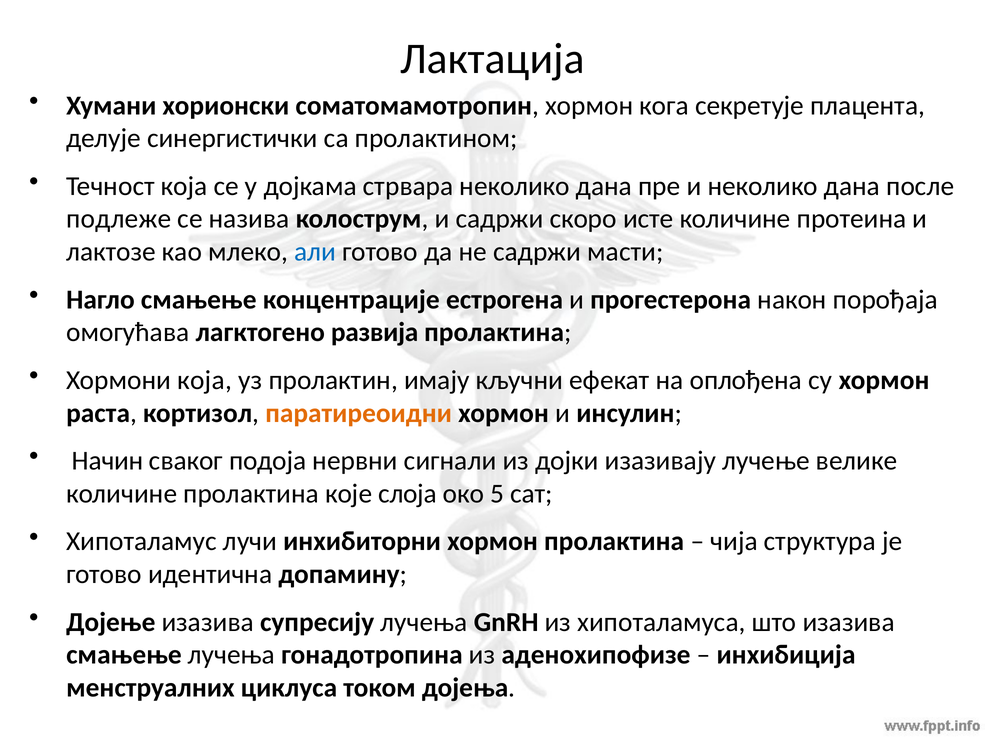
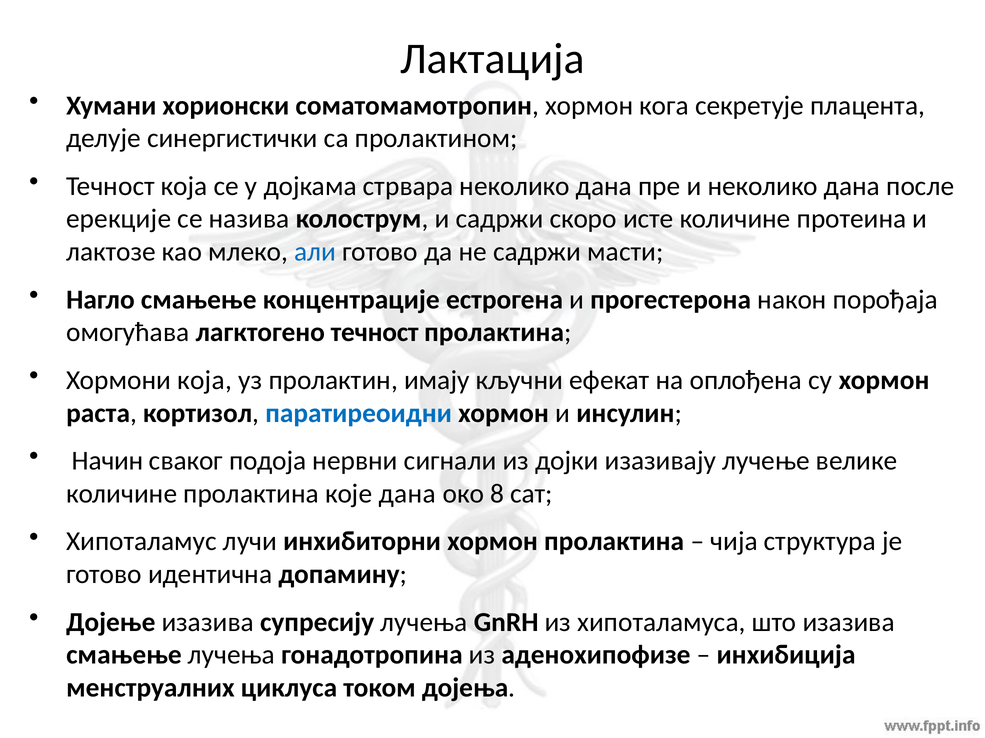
подлеже: подлеже -> ерекције (119, 219)
лагктогено развија: развија -> течност (375, 333)
паратиреоидни colour: orange -> blue (359, 413)
које слоја: слоја -> дана (407, 494)
5: 5 -> 8 (497, 494)
